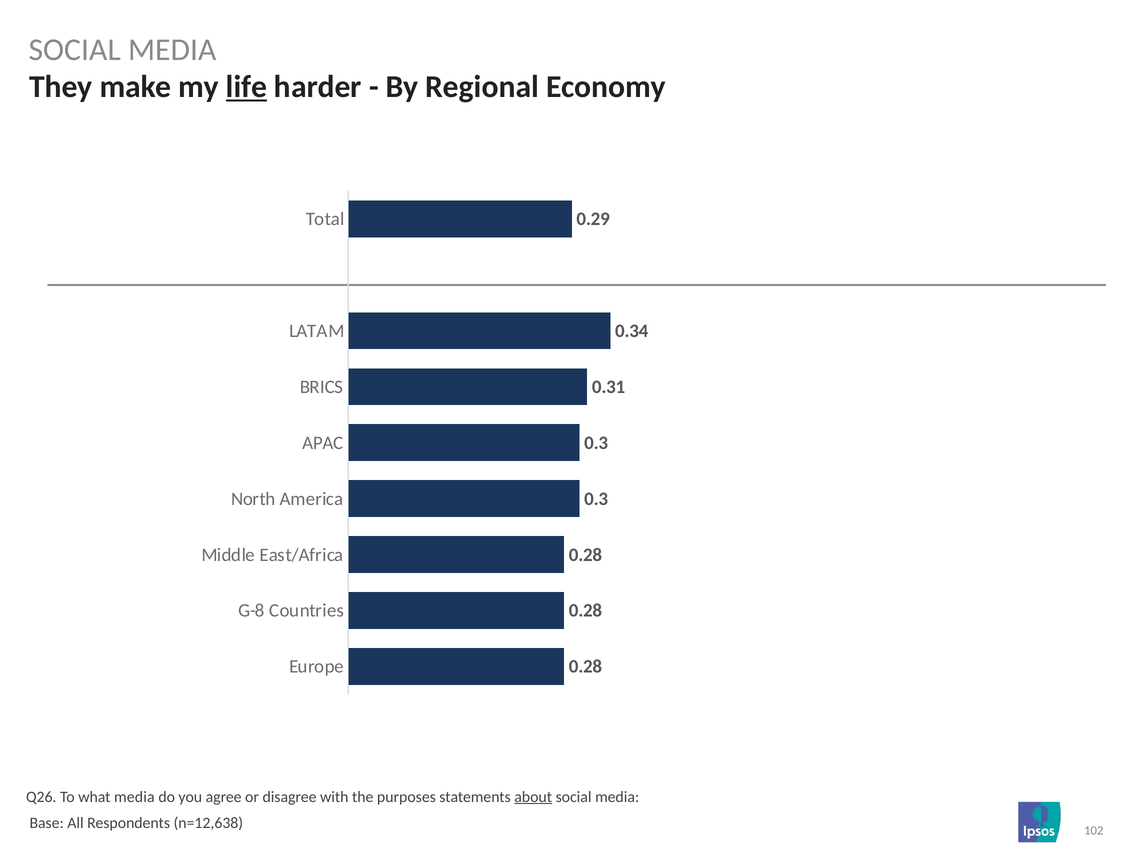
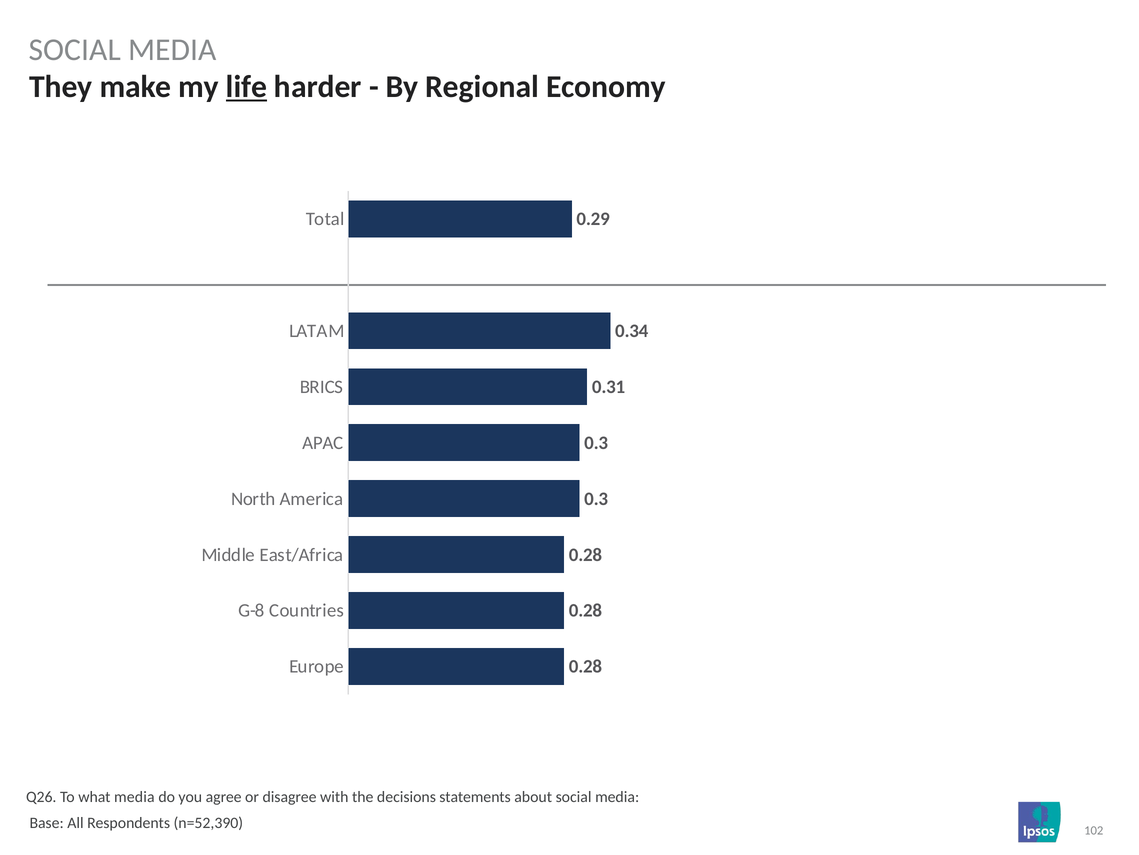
purposes: purposes -> decisions (406, 796)
about underline: present -> none (533, 796)
n=12,638: n=12,638 -> n=52,390 (208, 822)
